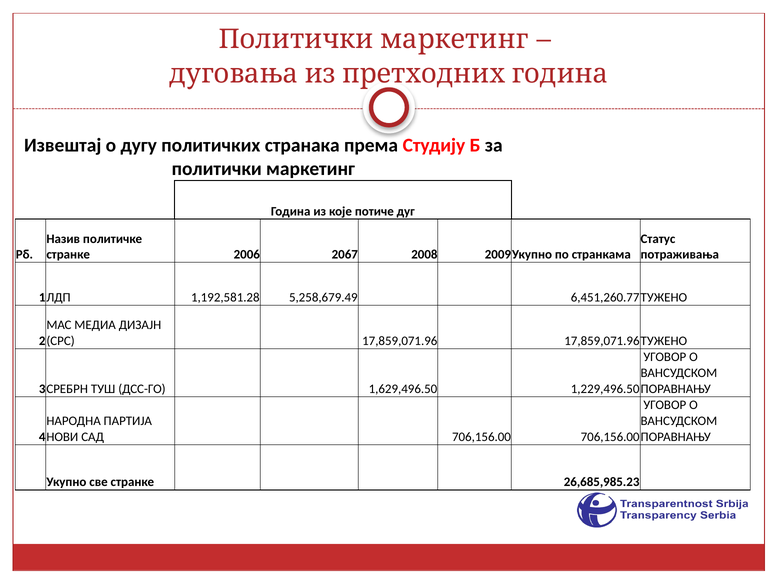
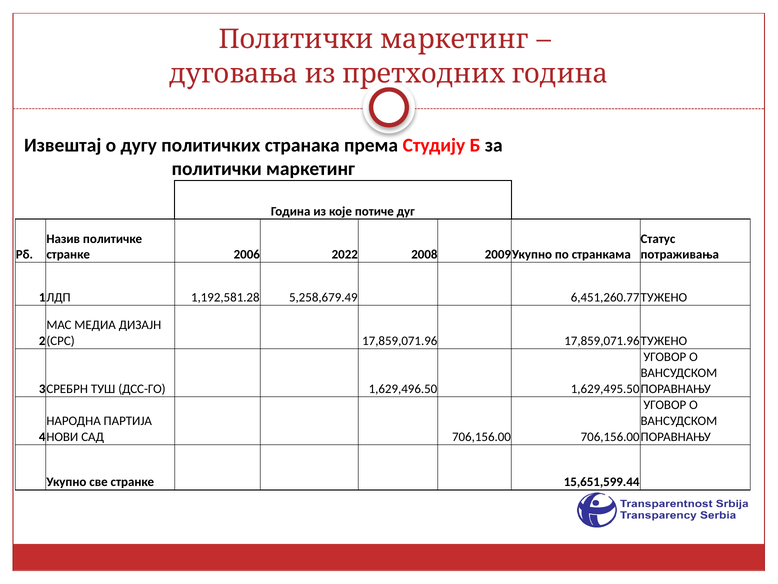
2067: 2067 -> 2022 (345, 254)
1,229,496.50: 1,229,496.50 -> 1,629,495.50 (605, 388)
26,685,985.23: 26,685,985.23 -> 15,651,599.44 (602, 482)
